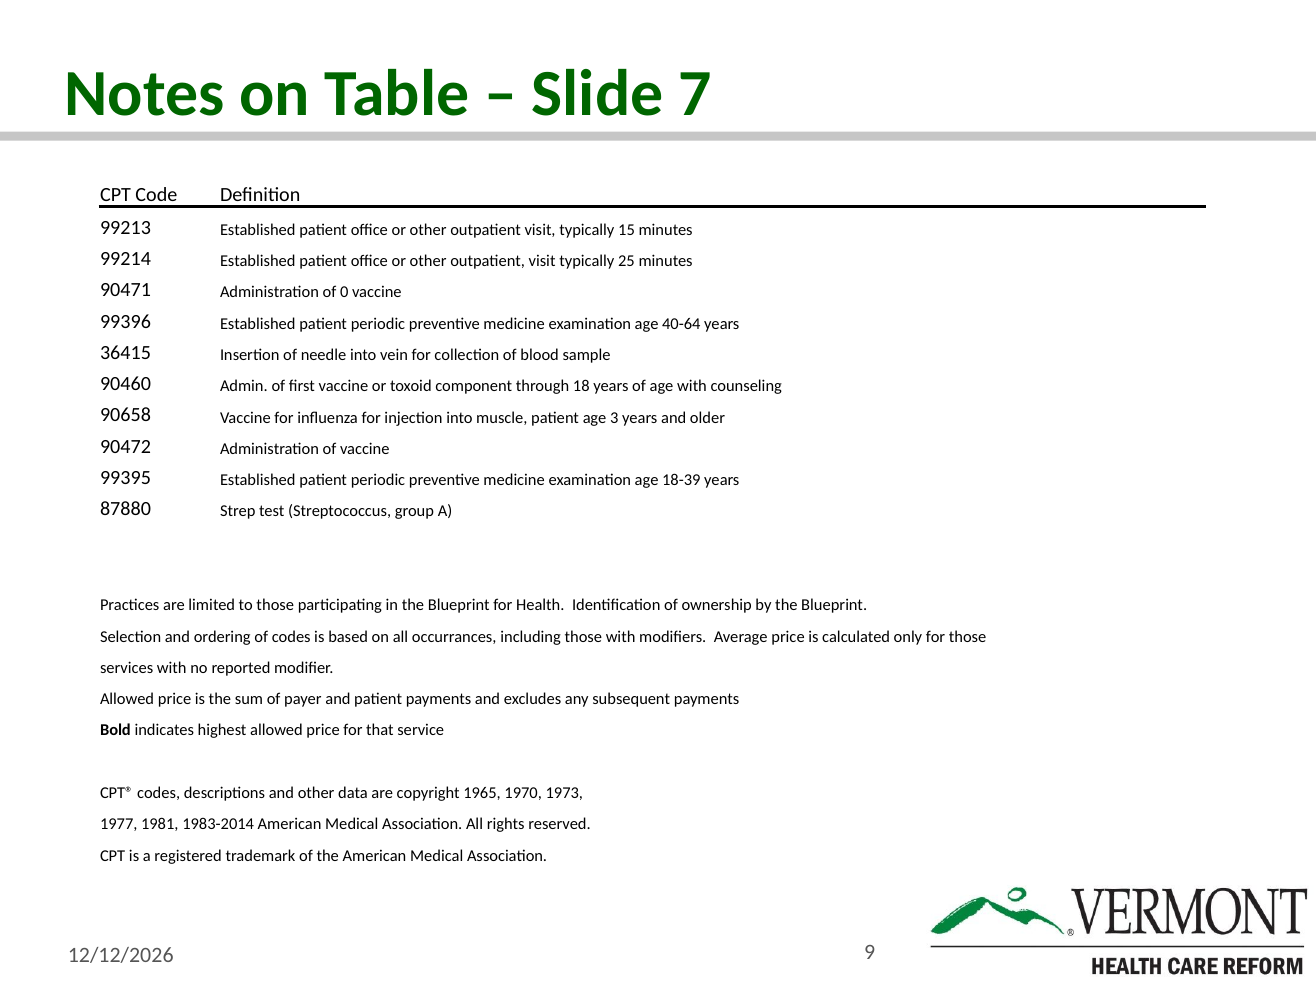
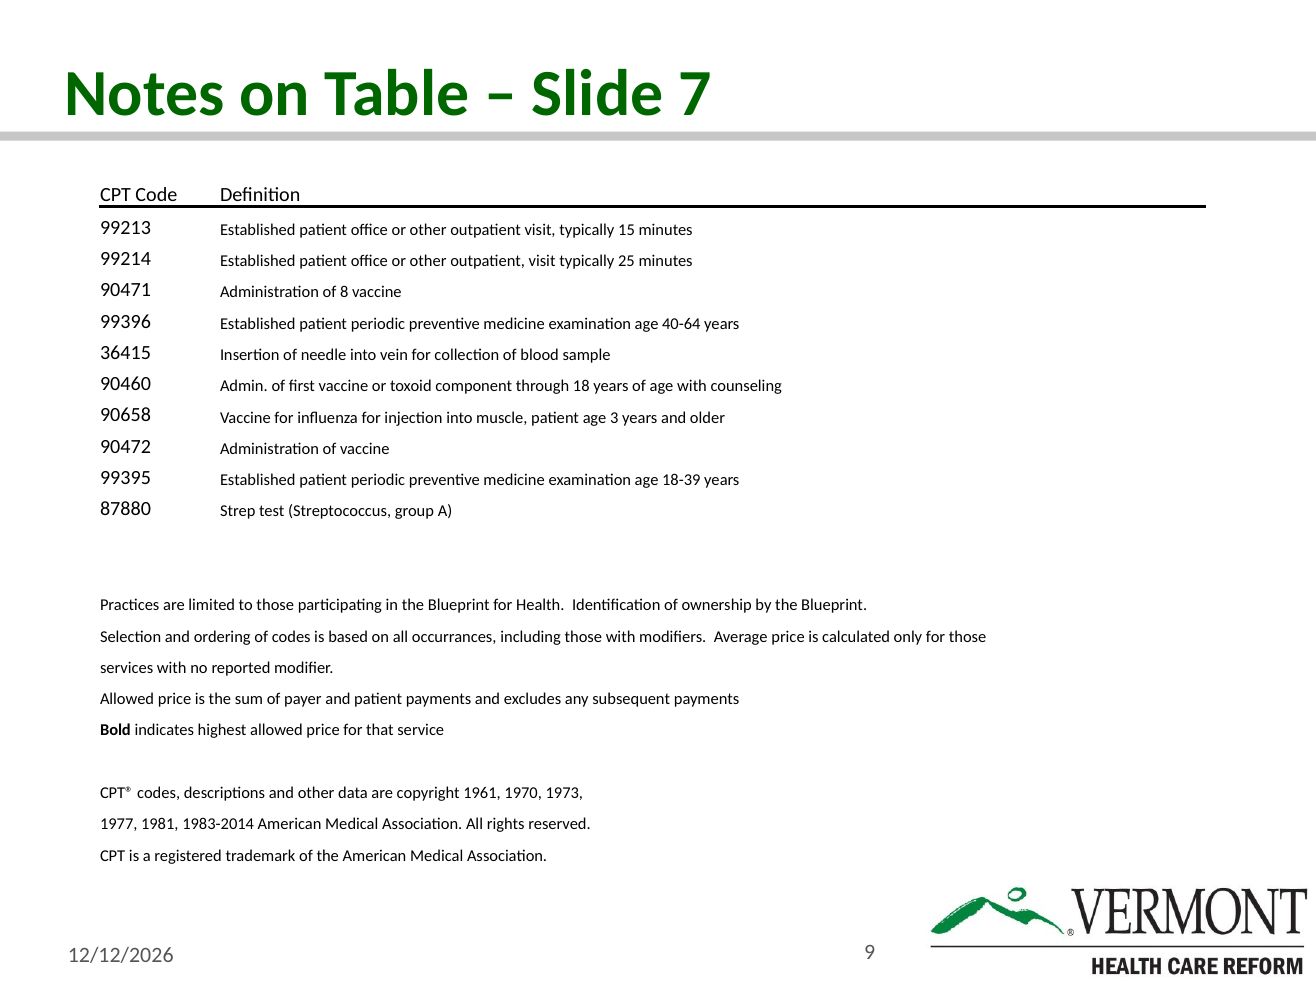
0: 0 -> 8 (344, 292)
1965: 1965 -> 1961 (482, 793)
